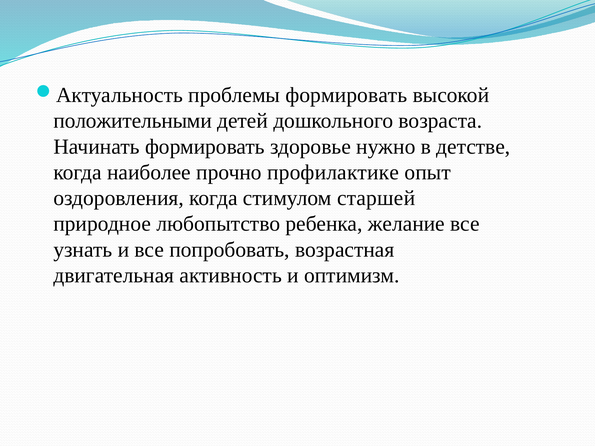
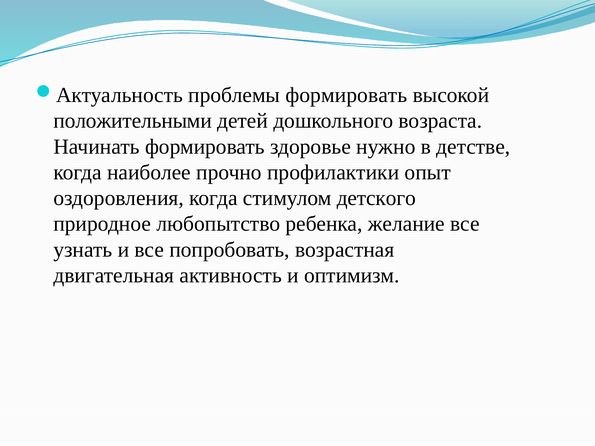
профилактике: профилактике -> профилактики (333, 172)
старшей: старшей -> детского (376, 198)
